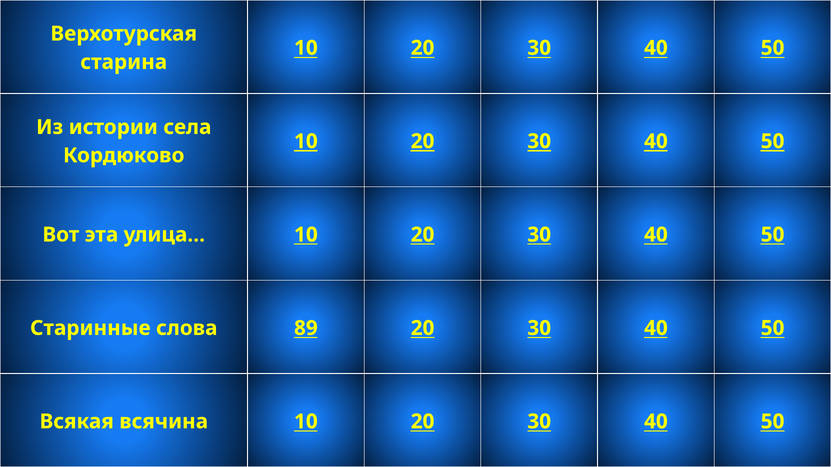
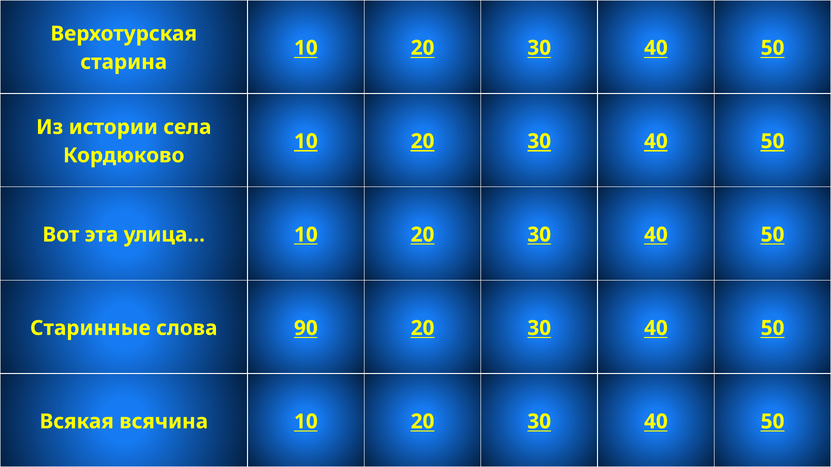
89: 89 -> 90 (306, 328)
